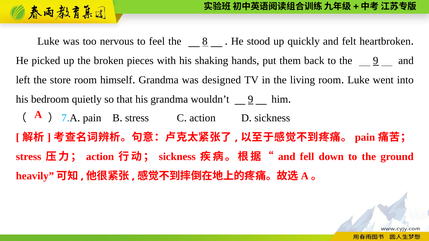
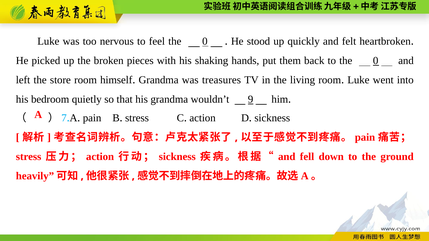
feel the 8: 8 -> 0 (205, 41)
to the 9: 9 -> 0 (376, 61)
designed: designed -> treasures (222, 80)
